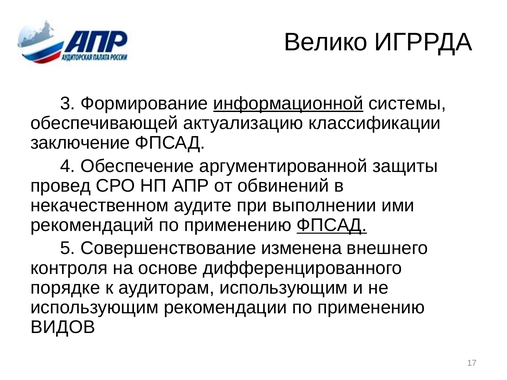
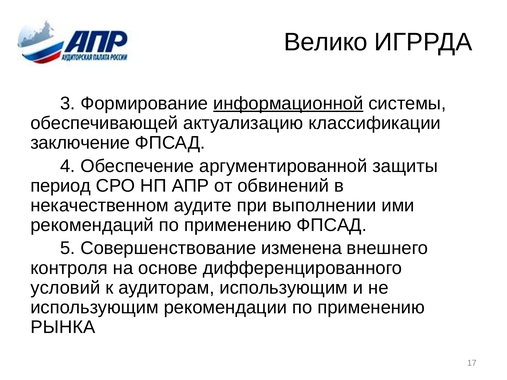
провед: провед -> период (61, 186)
ФПСАД underline: present -> none (332, 225)
порядке: порядке -> условий (65, 288)
ВИДОВ: ВИДОВ -> РЫНКА (63, 327)
